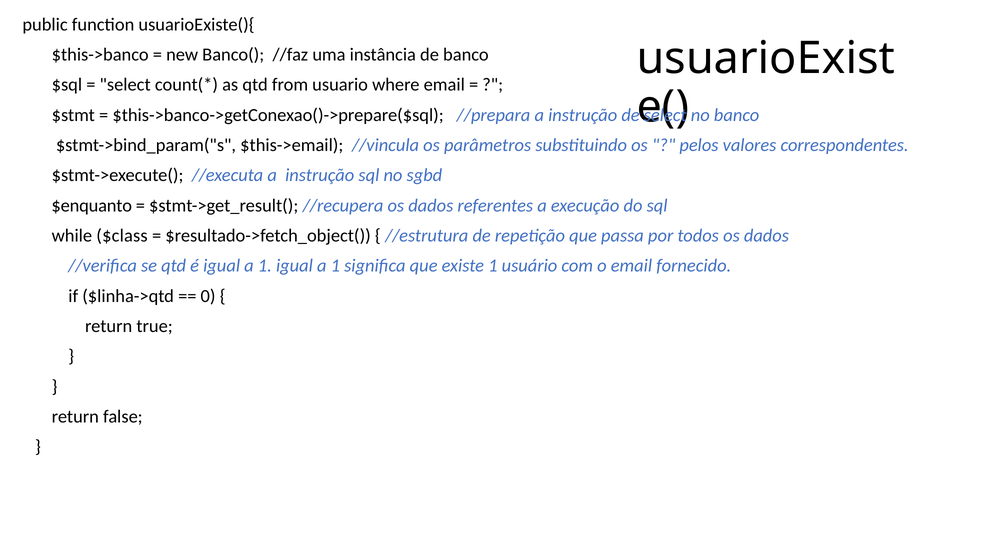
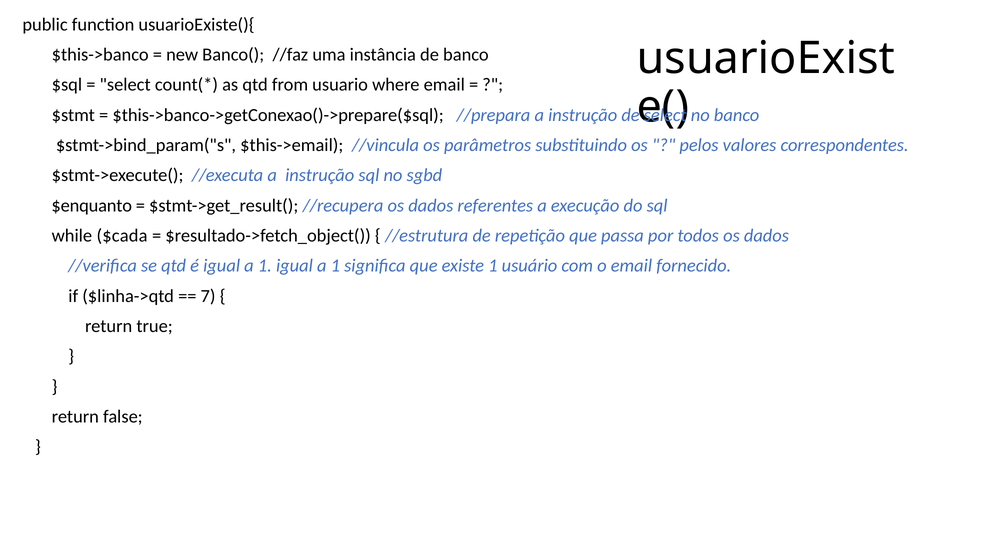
$class: $class -> $cada (122, 236)
0: 0 -> 7 (208, 296)
